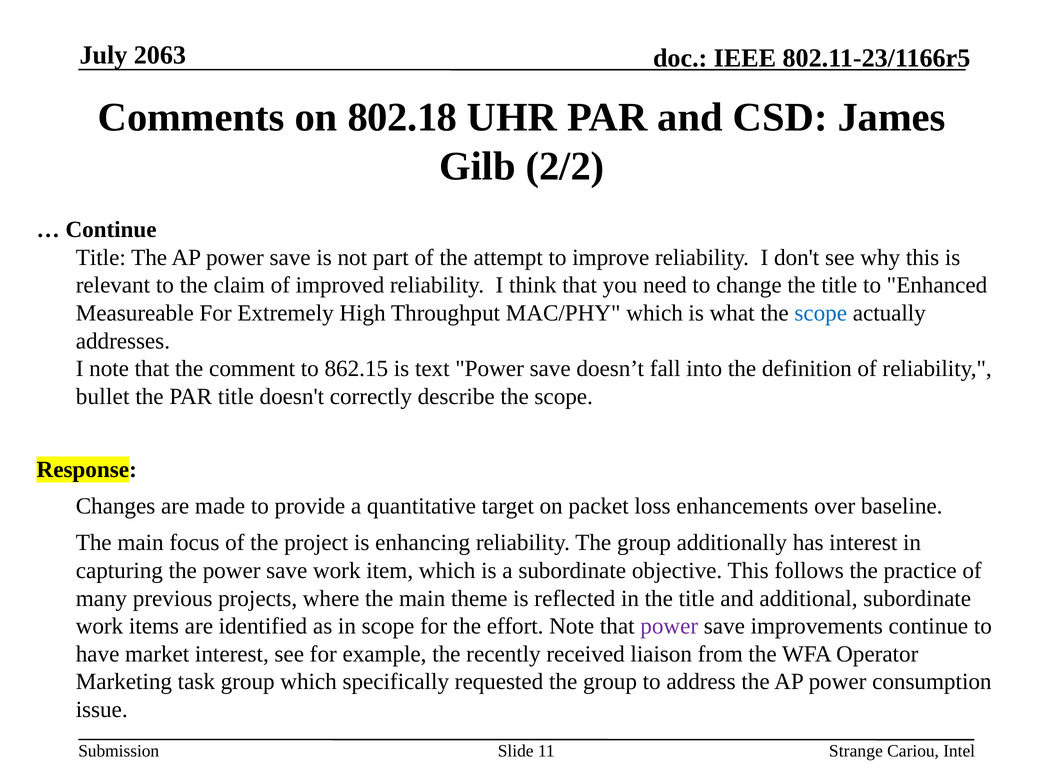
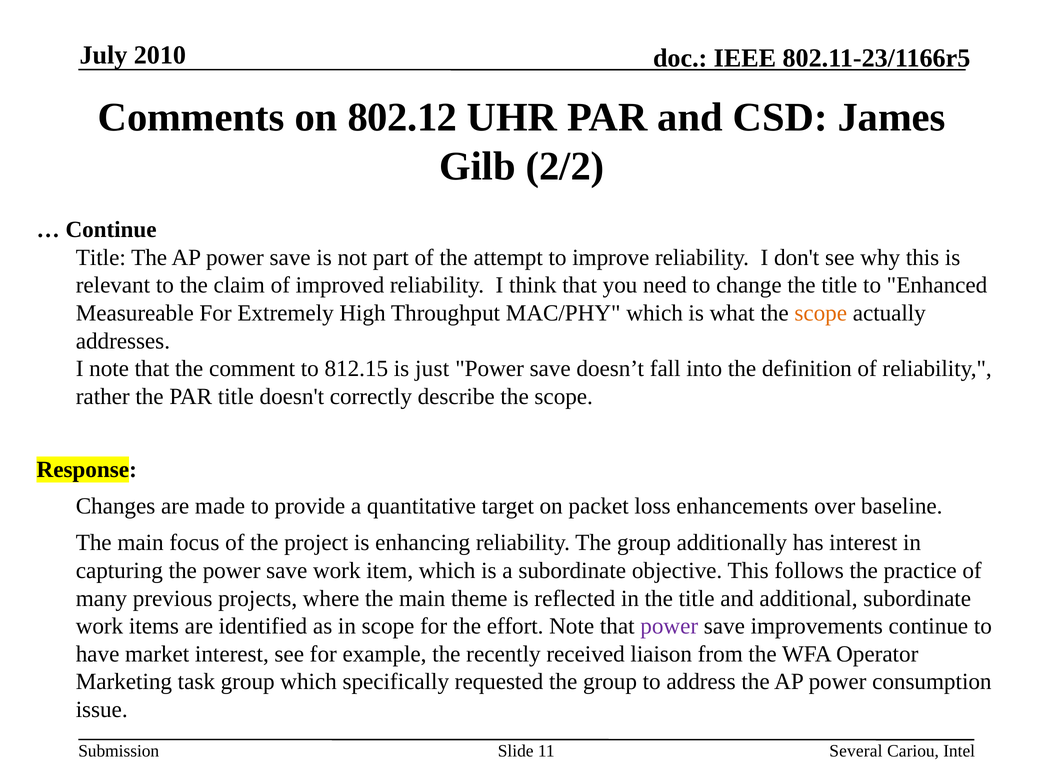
2063: 2063 -> 2010 (160, 55)
802.18: 802.18 -> 802.12 (402, 118)
scope colour: blue -> orange (821, 313)
862.15: 862.15 -> 812.15 (356, 369)
text: text -> just (432, 369)
bullet: bullet -> rather (103, 397)
Strange: Strange -> Several (856, 751)
